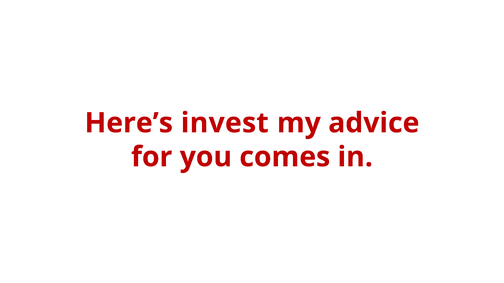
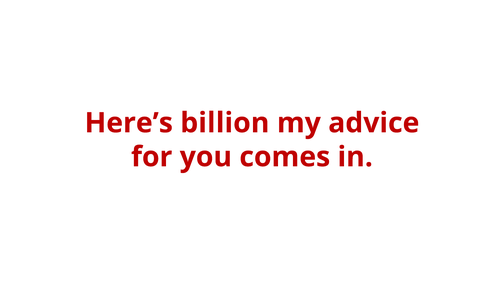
invest: invest -> billion (225, 123)
